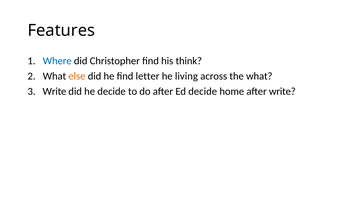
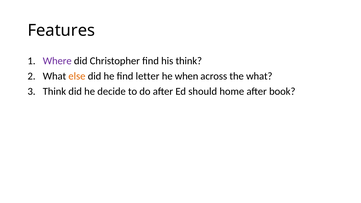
Where colour: blue -> purple (57, 61)
living: living -> when (187, 76)
Write: Write -> Think (54, 91)
Ed decide: decide -> should (203, 91)
after write: write -> book (282, 91)
